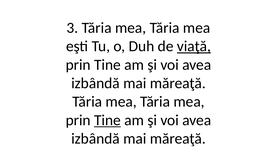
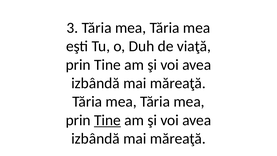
viaţă underline: present -> none (194, 46)
